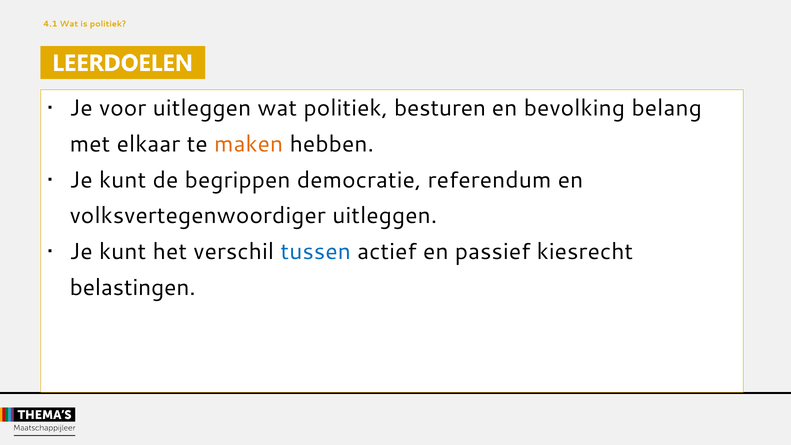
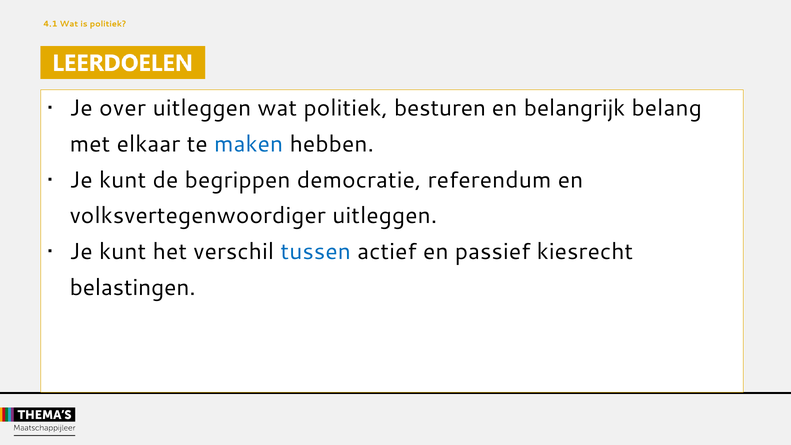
voor: voor -> over (123, 108)
bevolking: bevolking -> belangrijk (574, 108)
maken colour: orange -> blue (249, 144)
